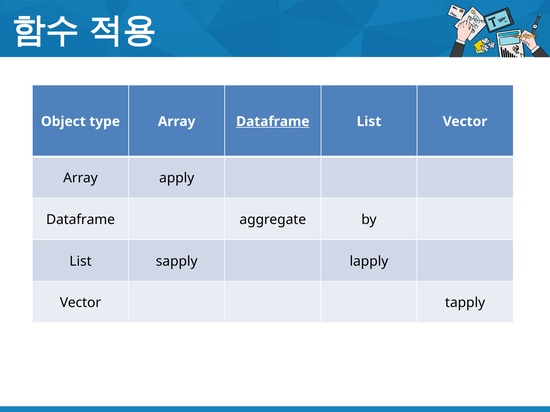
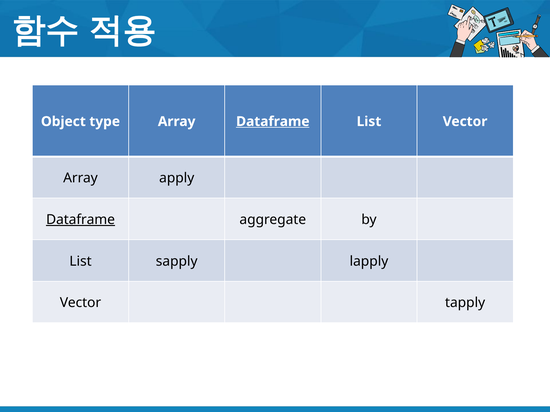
Dataframe underline: none -> present (81, 220)
